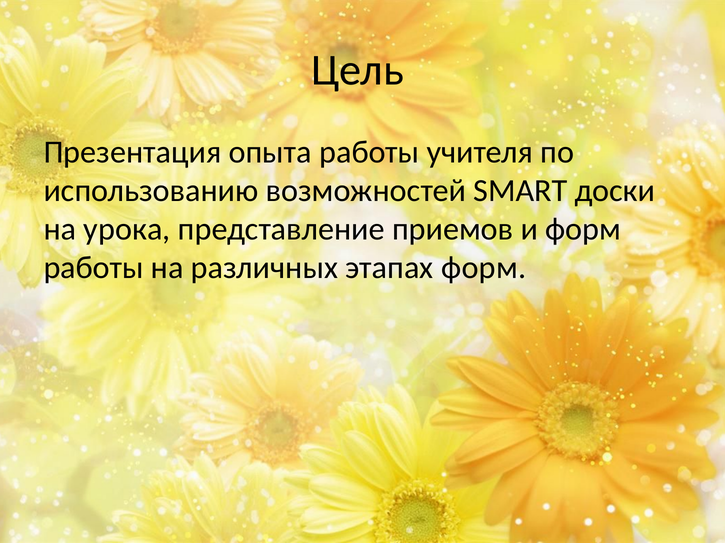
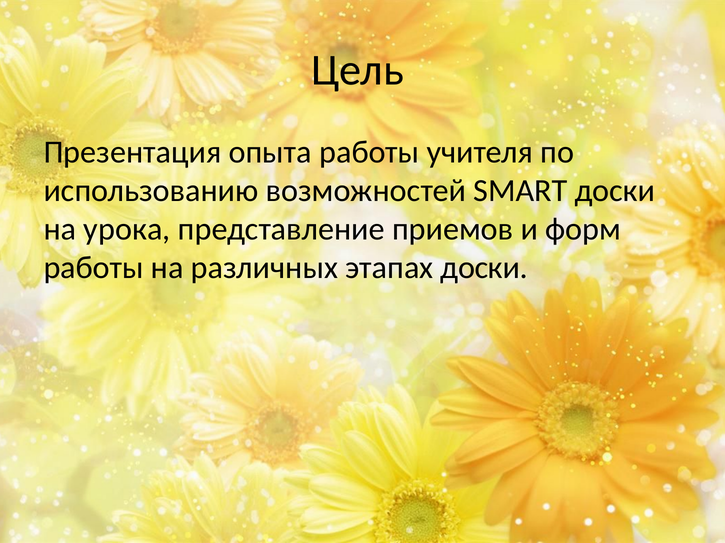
этапах форм: форм -> доски (484, 268)
